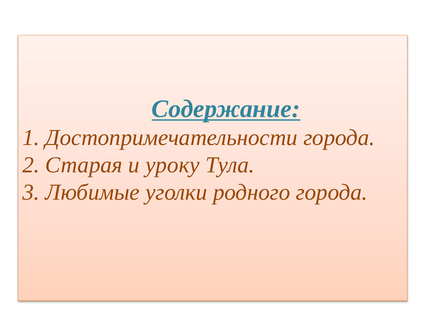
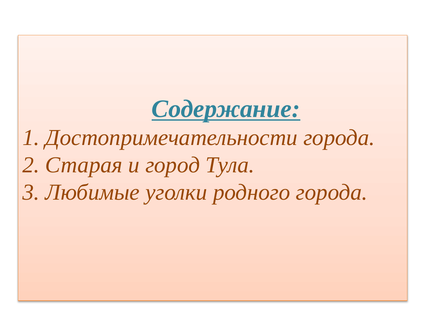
уроку: уроку -> город (173, 165)
